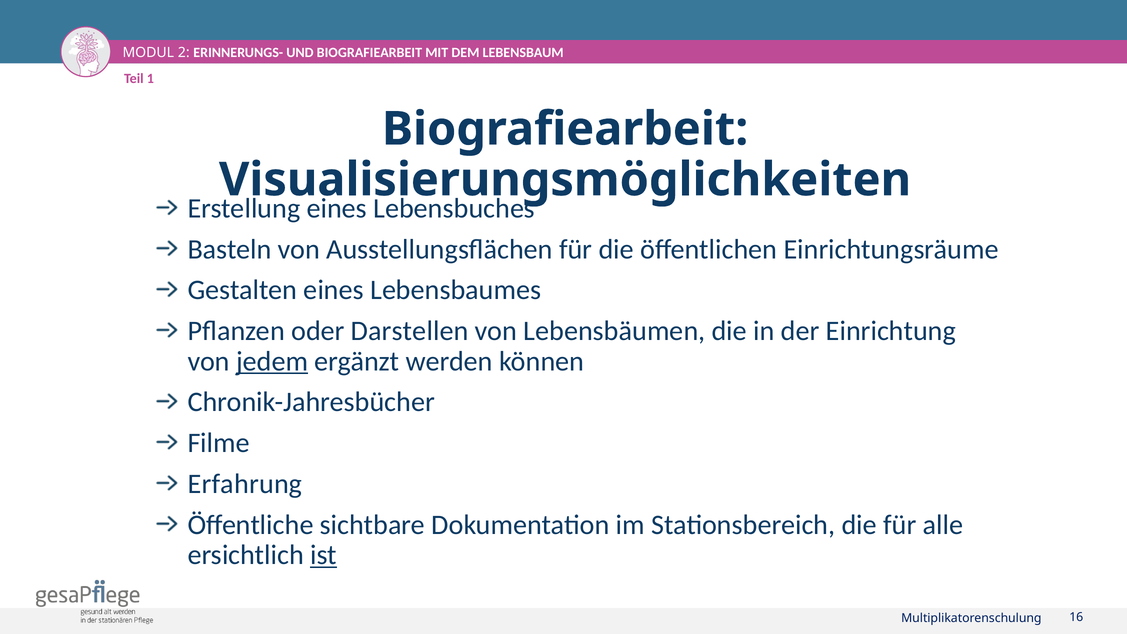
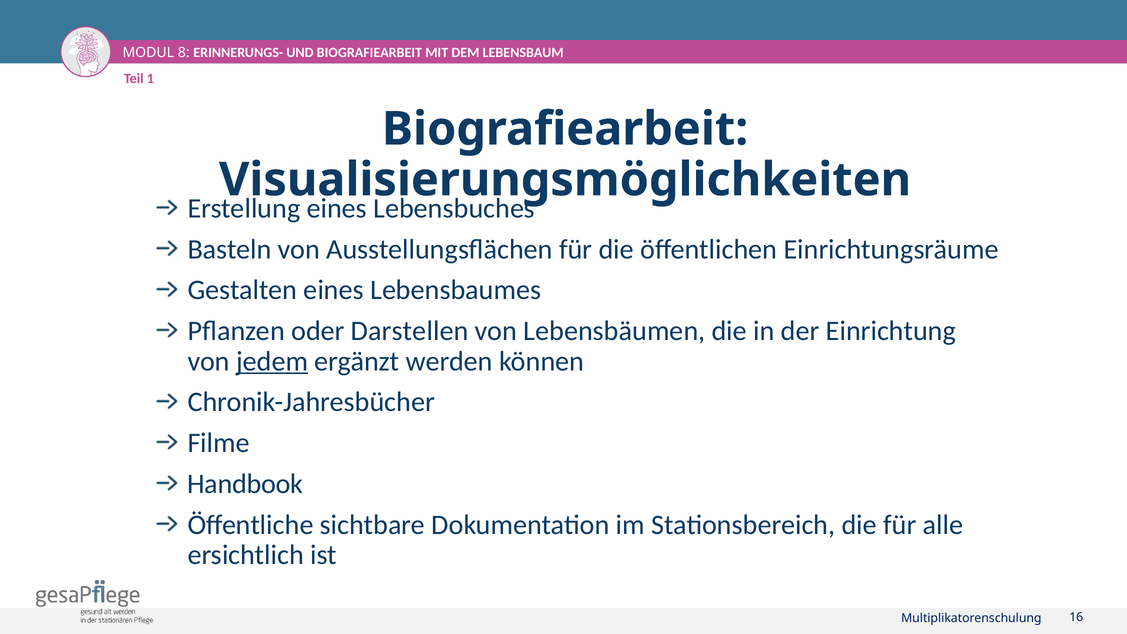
2: 2 -> 8 (184, 52)
Erfahrung: Erfahrung -> Handbook (245, 484)
ist underline: present -> none (324, 555)
